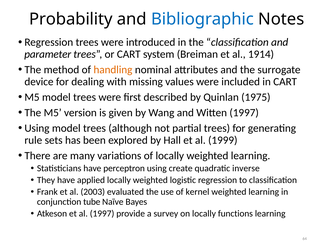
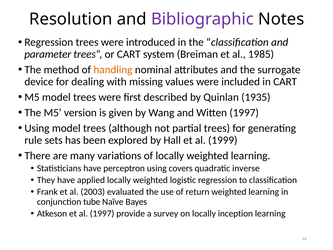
Probability: Probability -> Resolution (71, 19)
Bibliographic colour: blue -> purple (202, 19)
1914: 1914 -> 1985 (261, 54)
1975: 1975 -> 1935 (256, 97)
create: create -> covers (181, 168)
kernel: kernel -> return (198, 192)
functions: functions -> inception (235, 213)
